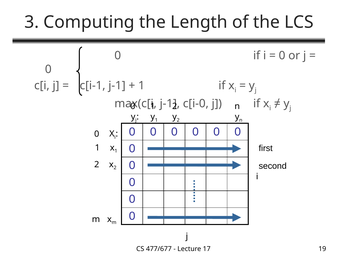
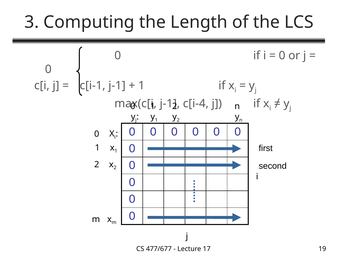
c[i-0: c[i-0 -> c[i-4 (196, 104)
